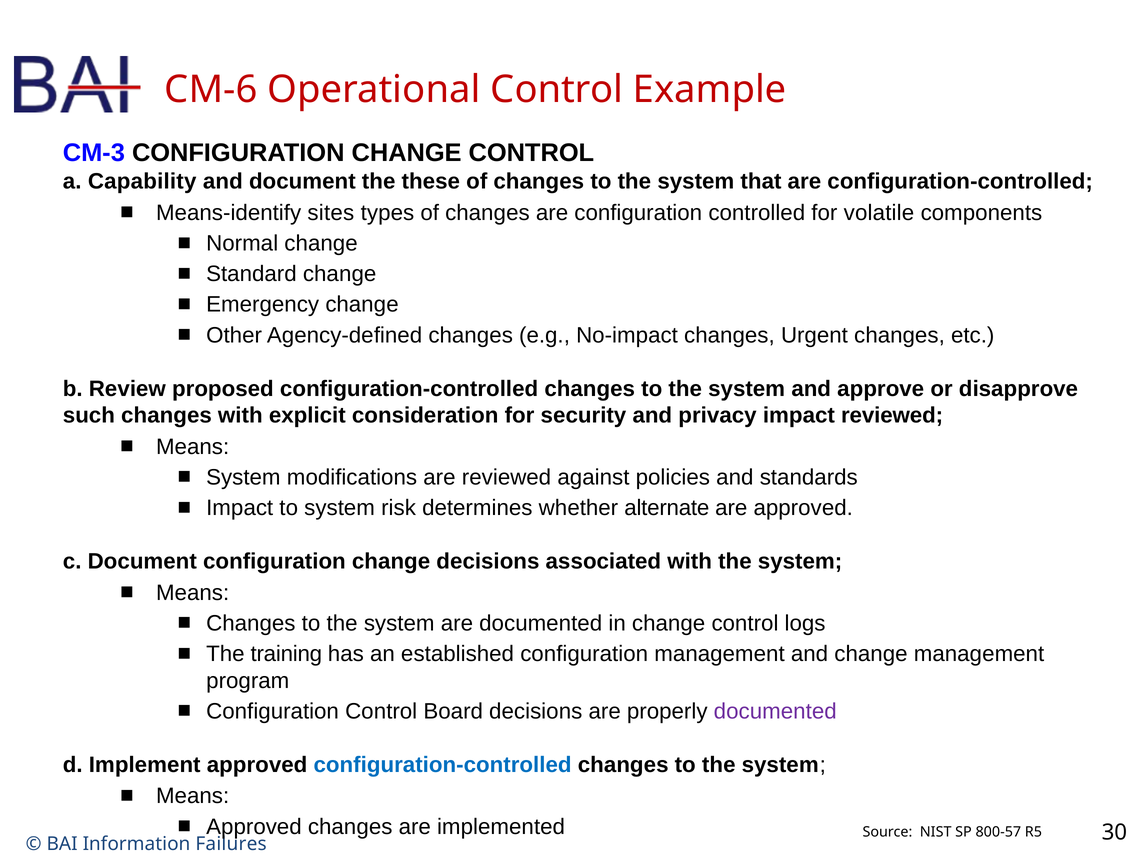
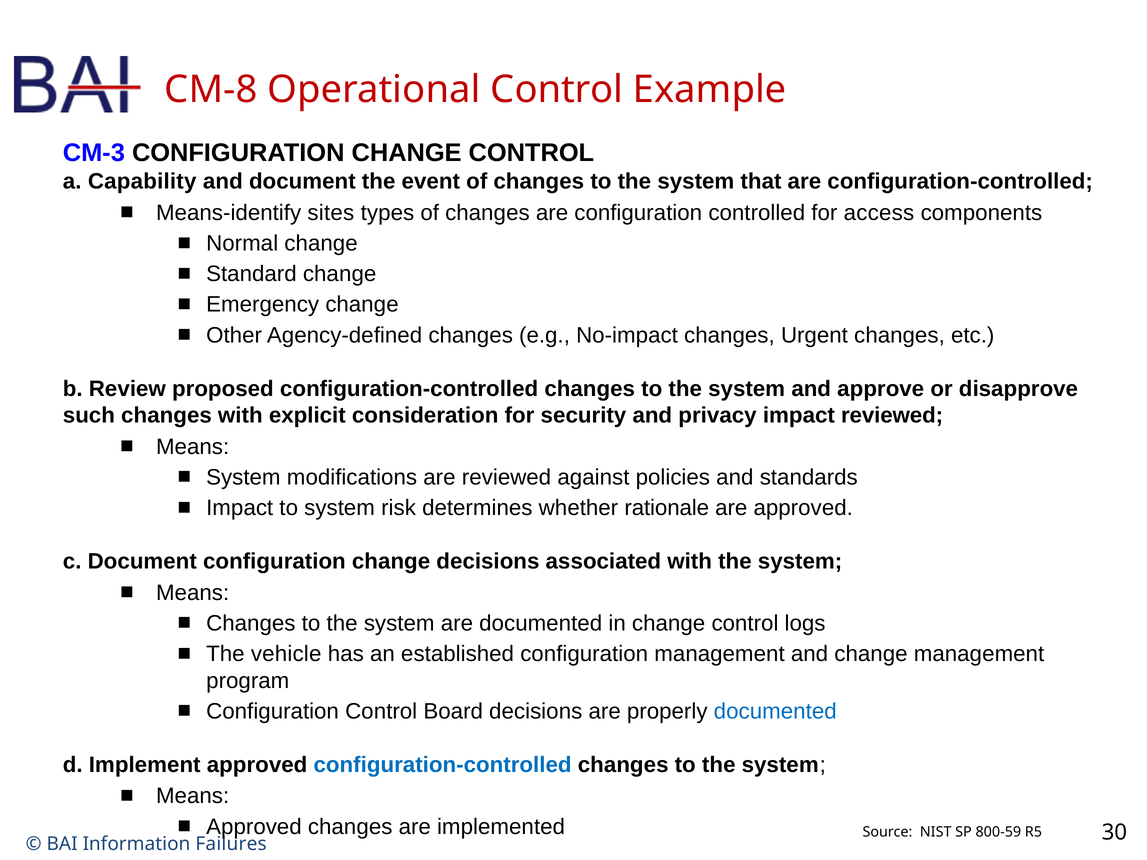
CM-6: CM-6 -> CM-8 (211, 90)
these: these -> event (431, 182)
volatile: volatile -> access (879, 213)
alternate: alternate -> rationale (667, 508)
training: training -> vehicle (286, 654)
documented colour: purple -> blue (775, 712)
800-57: 800-57 -> 800-59 (998, 832)
